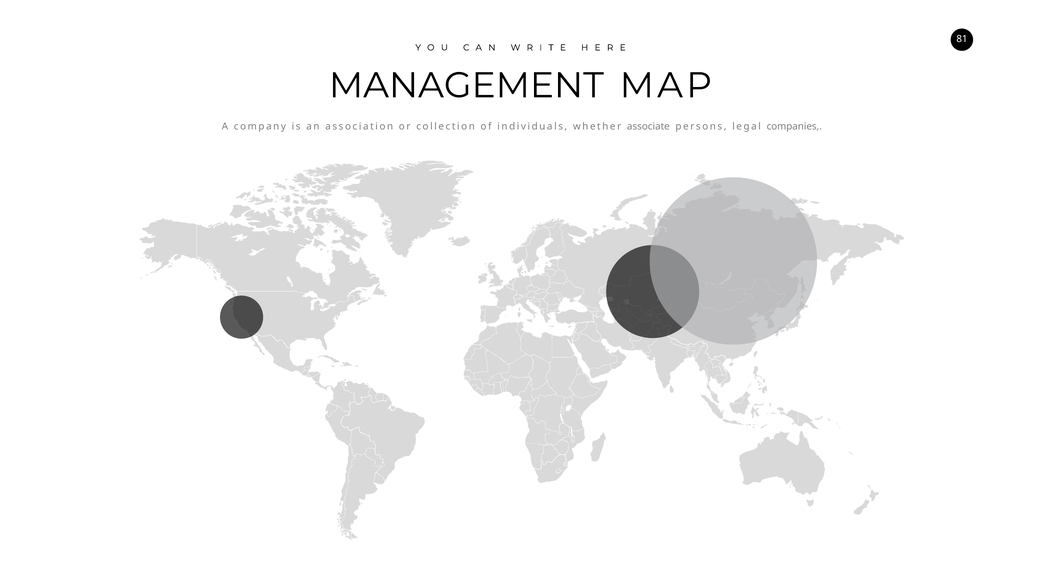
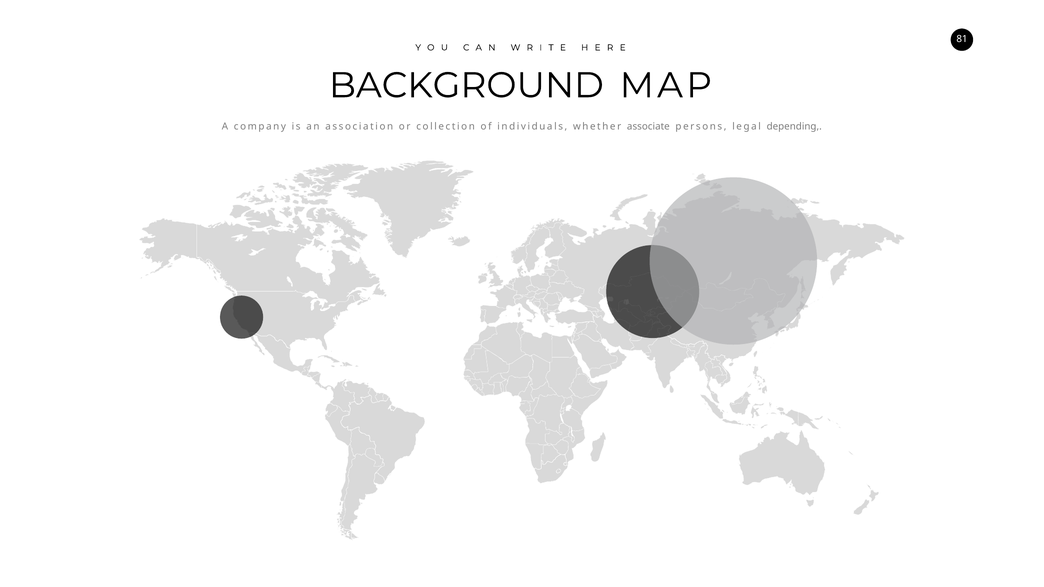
MANAGEMENT: MANAGEMENT -> BACKGROUND (466, 85)
companies: companies -> depending (794, 127)
